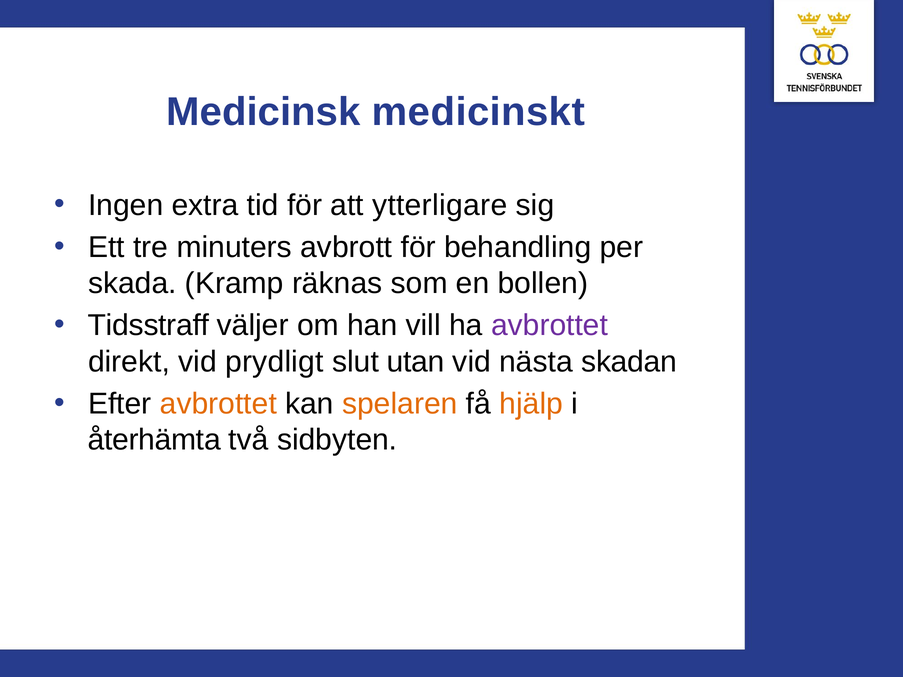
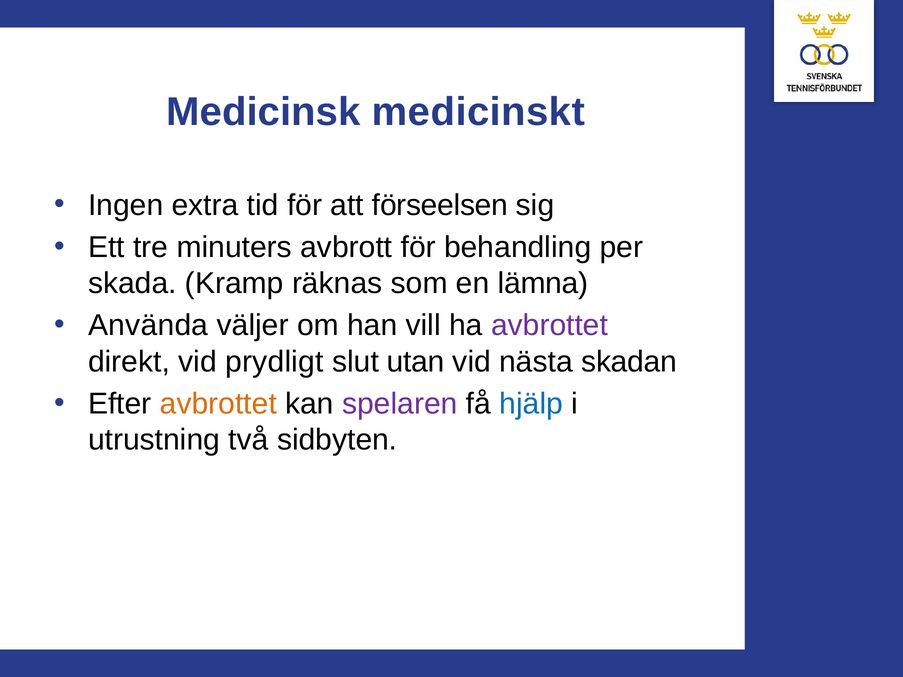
ytterligare: ytterligare -> förseelsen (440, 205)
bollen: bollen -> lämna (543, 284)
Tidsstraff: Tidsstraff -> Använda (148, 326)
spelaren colour: orange -> purple (400, 404)
hjälp colour: orange -> blue (531, 404)
återhämta: återhämta -> utrustning (154, 440)
